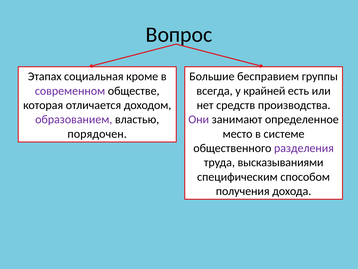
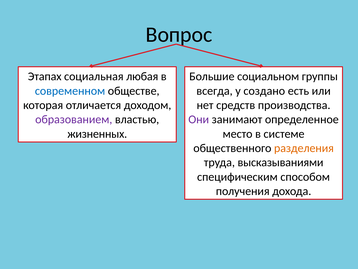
кроме: кроме -> любая (142, 76)
бесправием: бесправием -> социальном (268, 76)
современном colour: purple -> blue (70, 91)
крайней: крайней -> создано (264, 91)
порядочен: порядочен -> жизненных (97, 134)
разделения colour: purple -> orange (304, 148)
